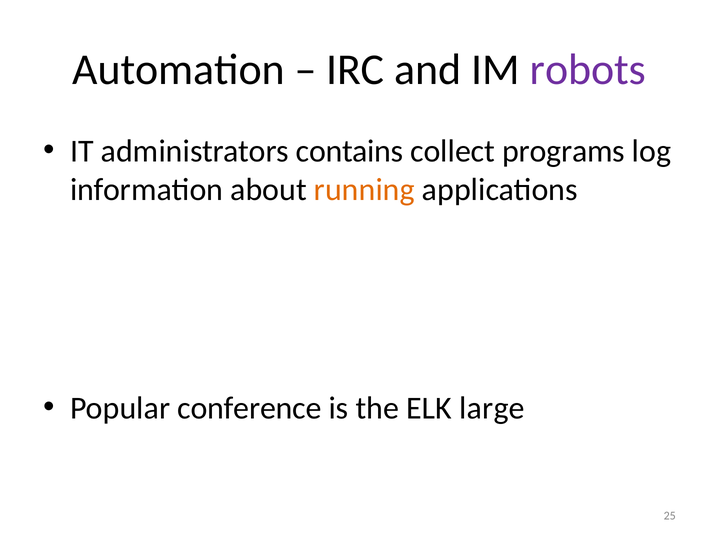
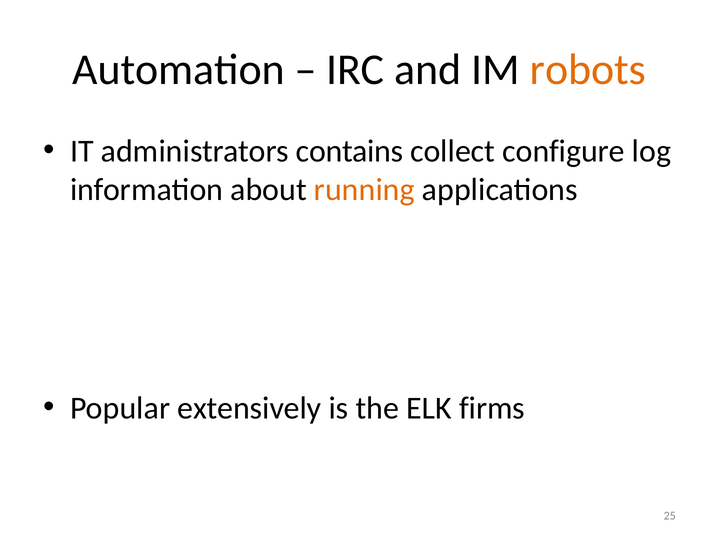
robots colour: purple -> orange (588, 70)
programs: programs -> configure (564, 151)
conference: conference -> extensively (249, 407)
large: large -> firms (492, 407)
